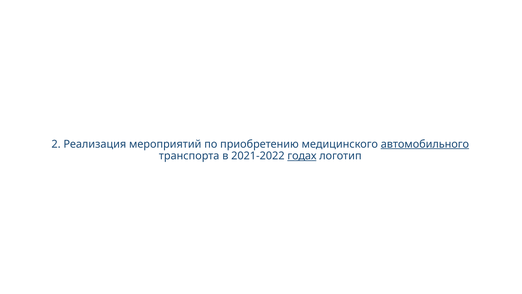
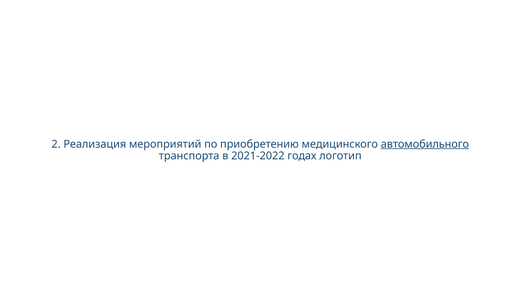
годах underline: present -> none (302, 156)
